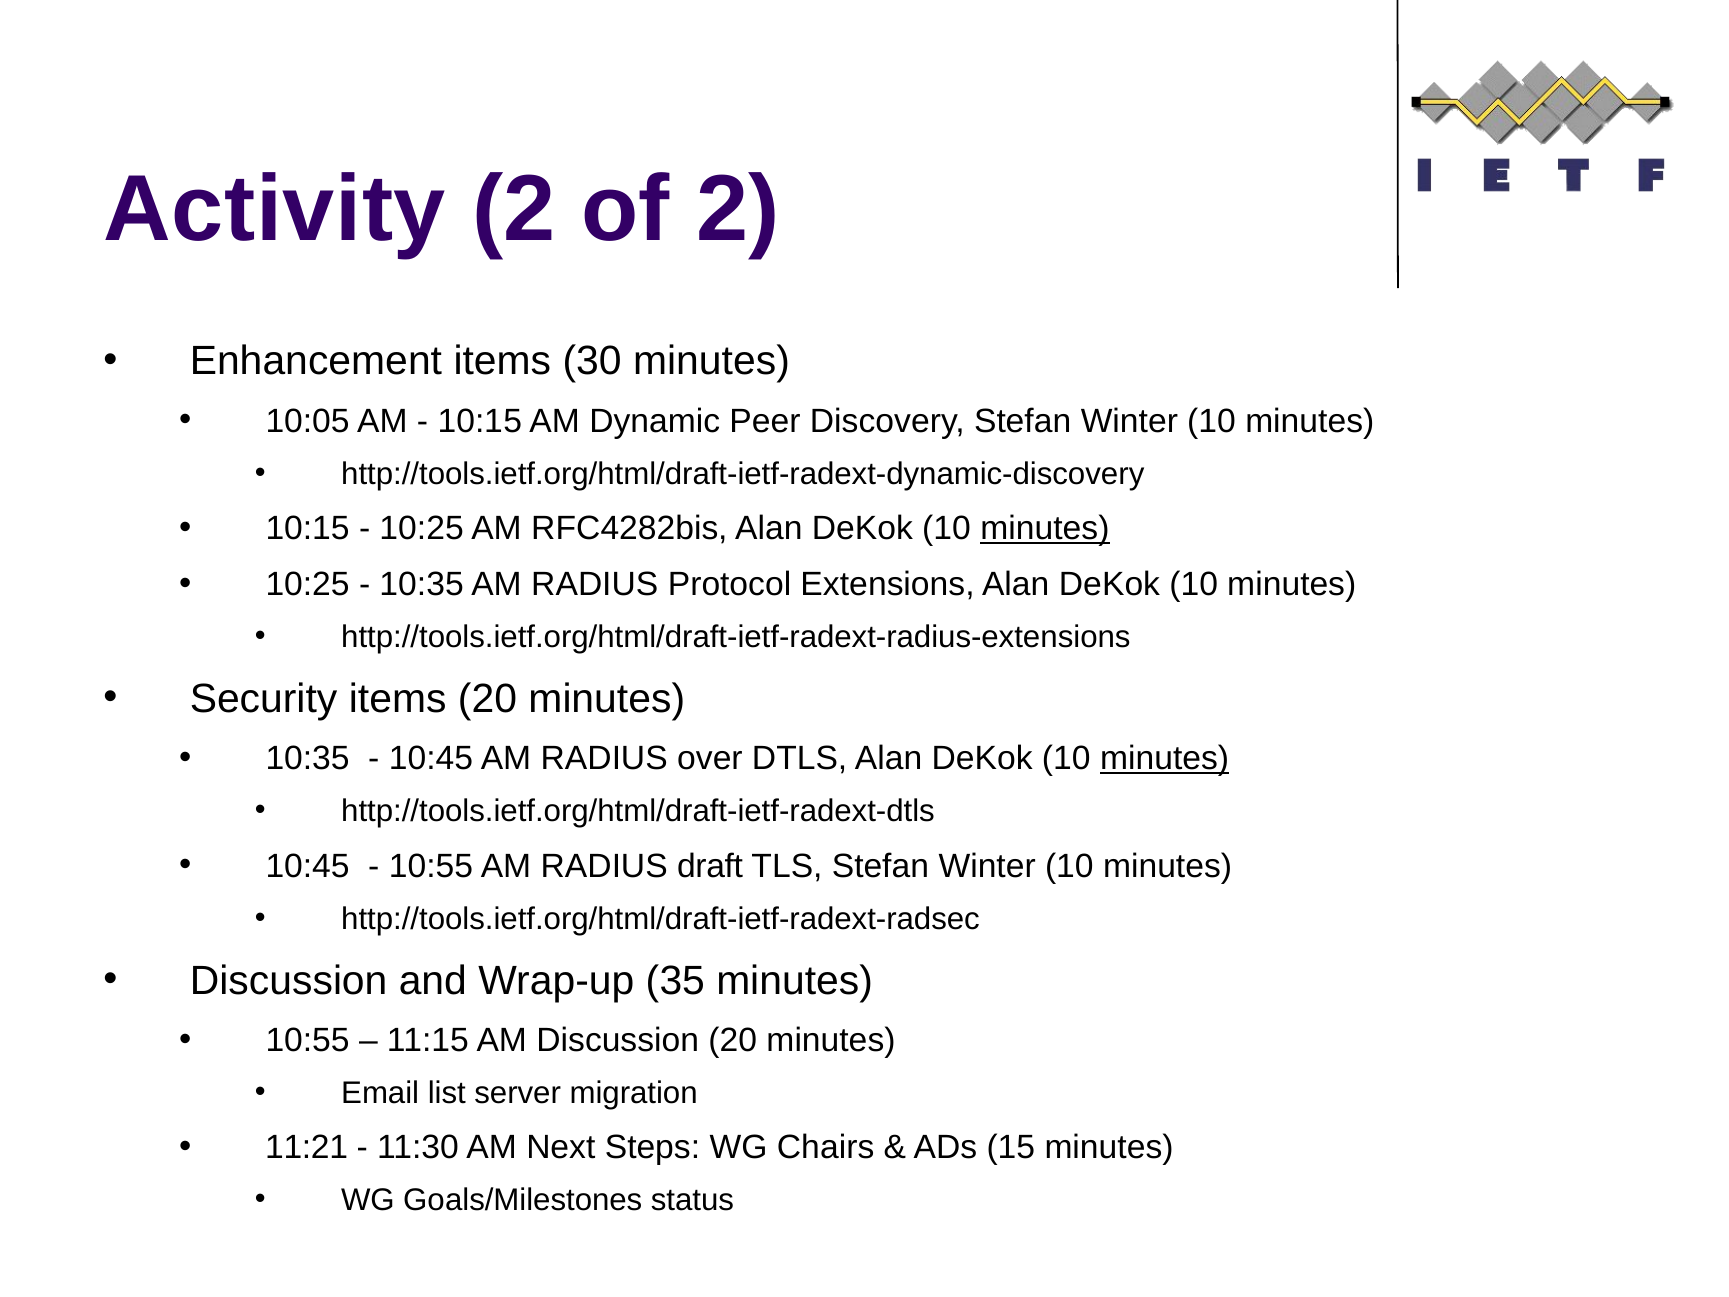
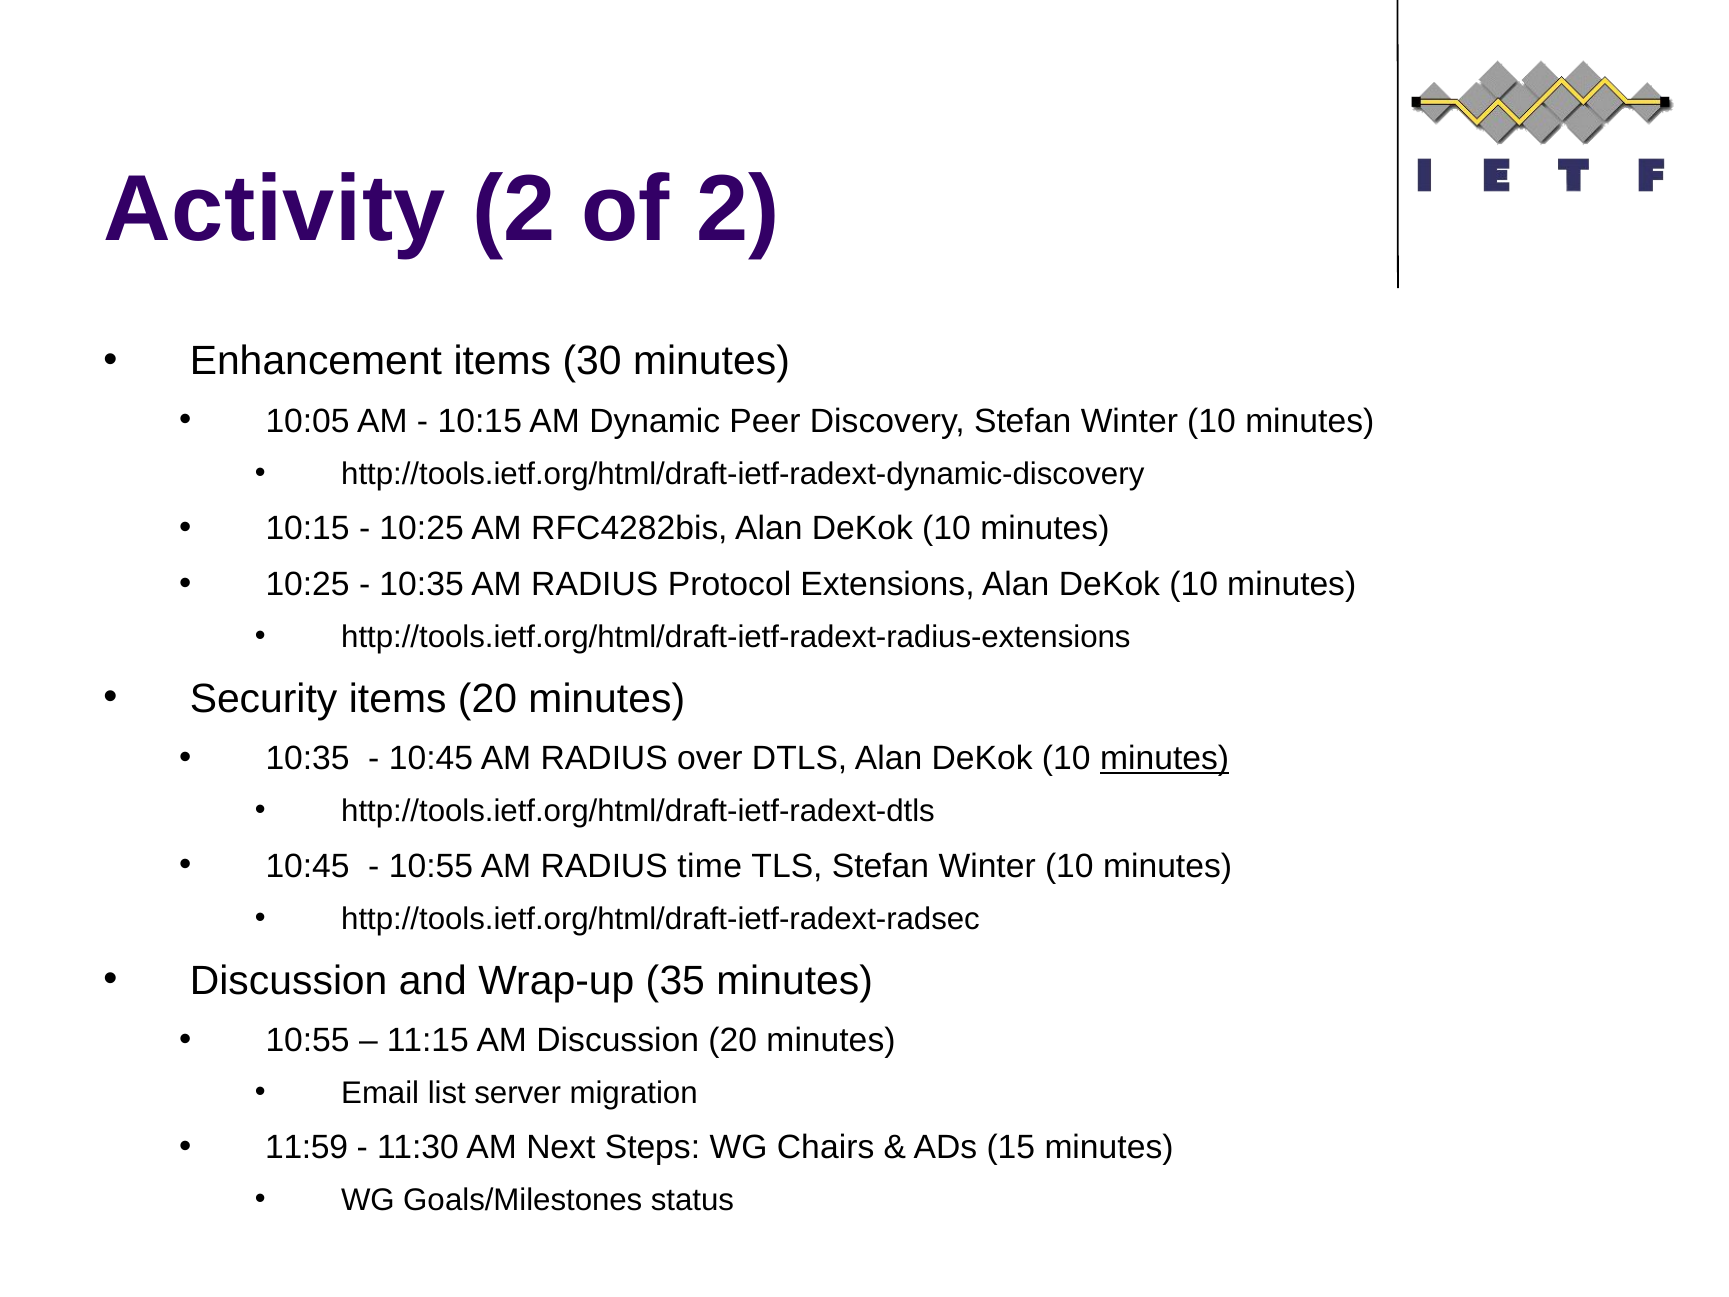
minutes underline: present -> none (1045, 528)
draft: draft -> time (710, 866)
11:21: 11:21 -> 11:59 (307, 1148)
